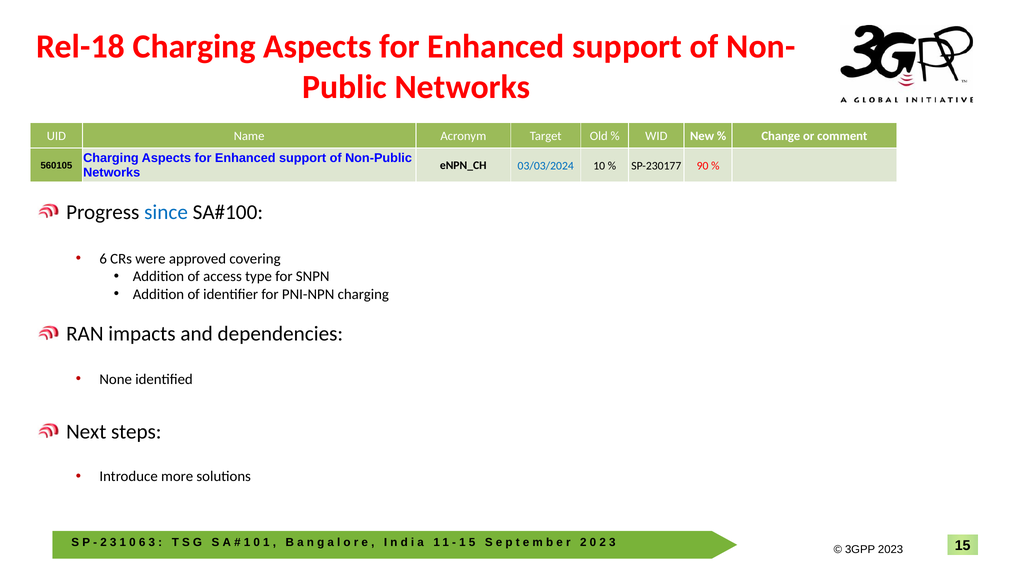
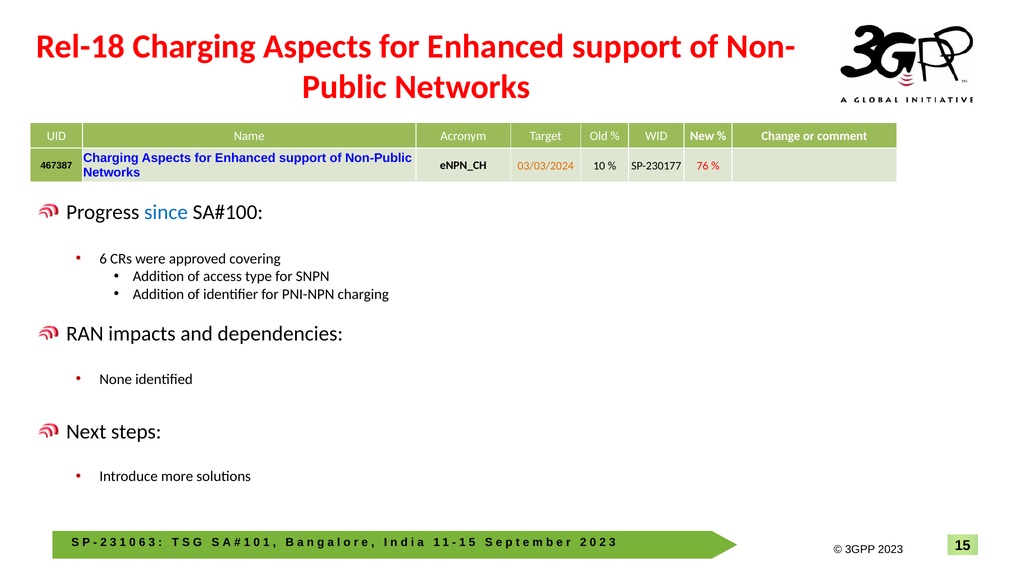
03/03/2024 colour: blue -> orange (546, 166)
90: 90 -> 76 (703, 166)
560105: 560105 -> 467387 (56, 166)
